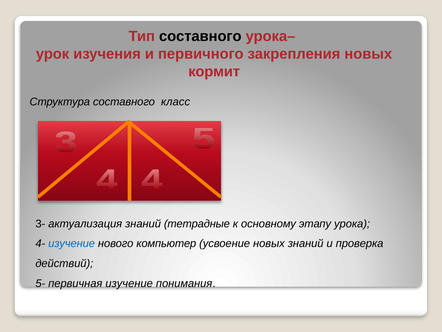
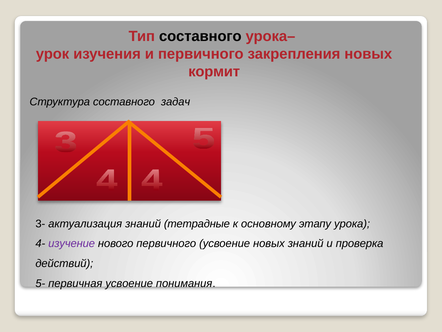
класс: класс -> задач (176, 102)
изучение colour: blue -> purple (72, 243)
нового компьютер: компьютер -> первичного (166, 243)
первичная изучение: изучение -> усвоение (129, 283)
